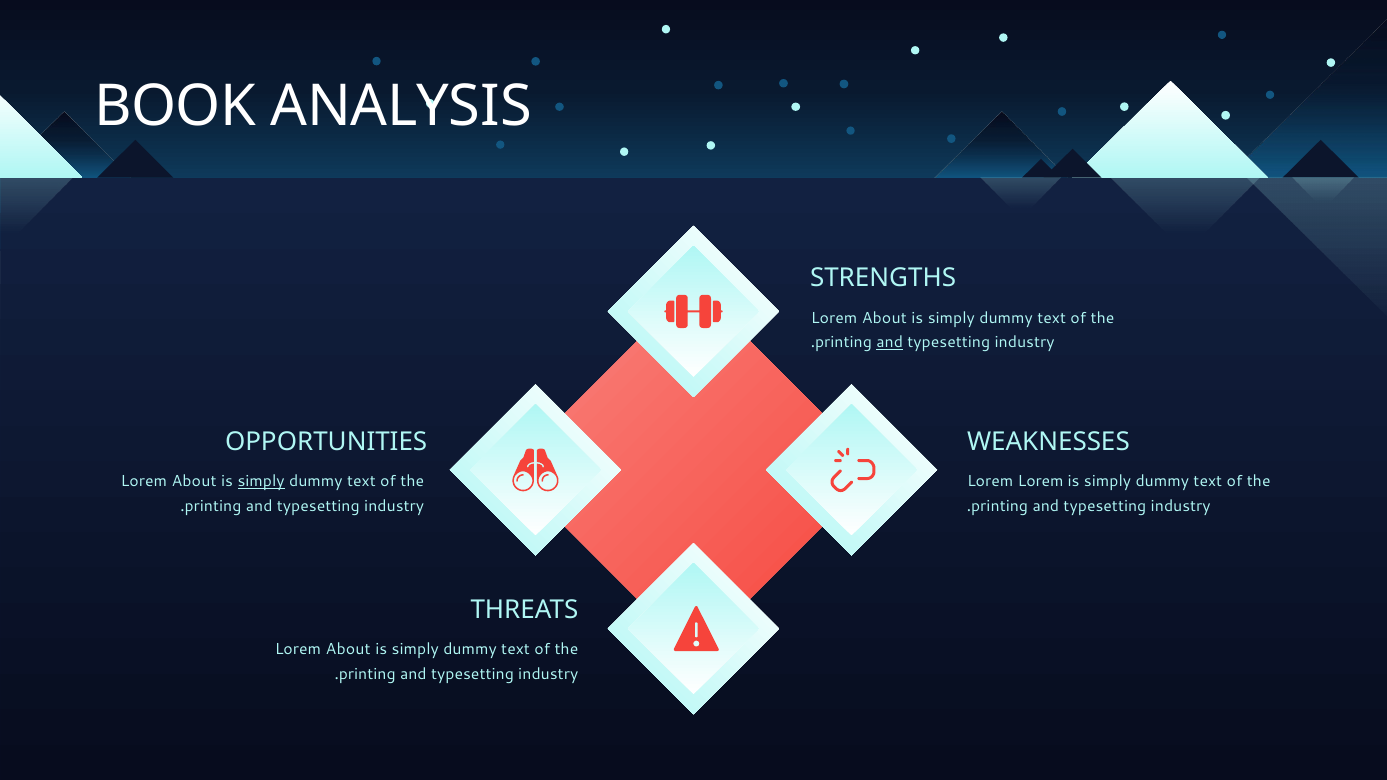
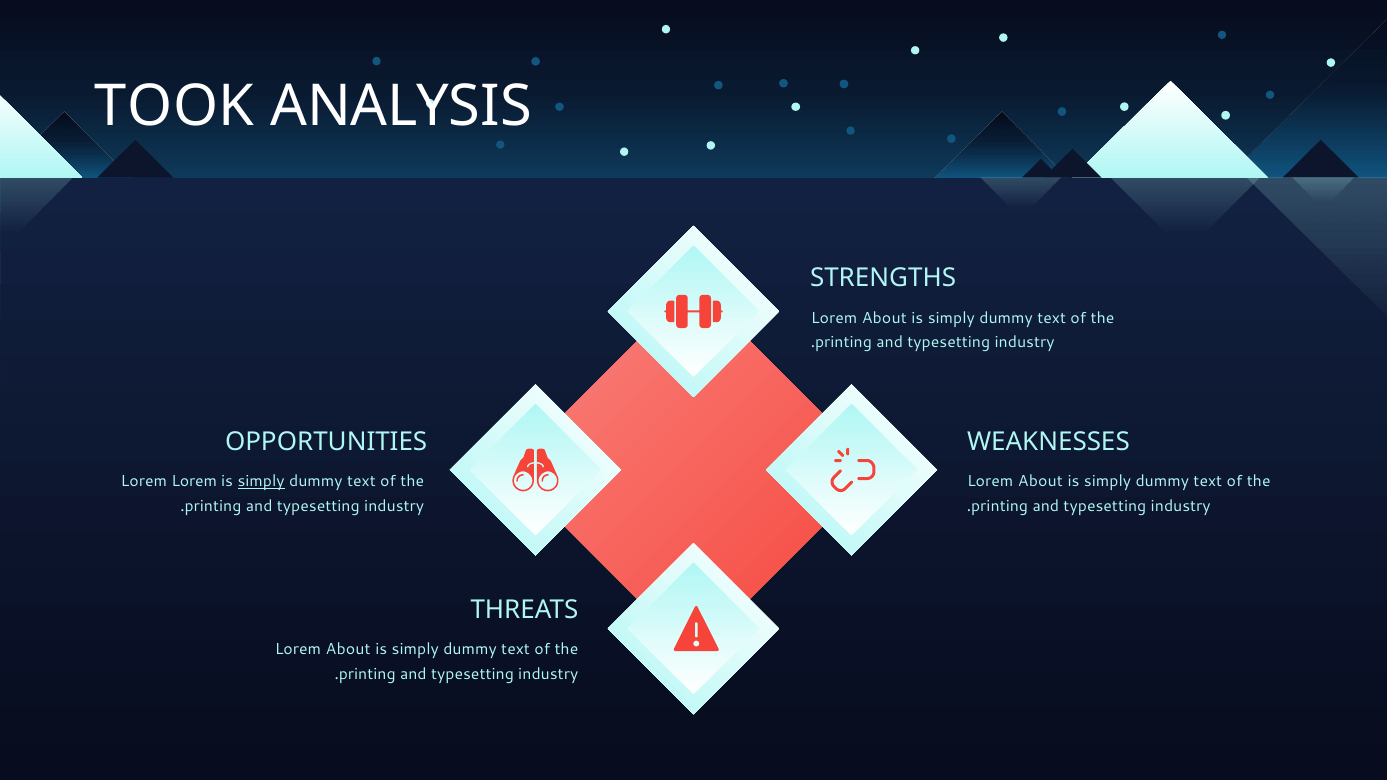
BOOK: BOOK -> TOOK (175, 106)
and underline: present -> none (890, 343)
About: About -> Lorem (194, 482)
Lorem: Lorem -> About (1040, 482)
